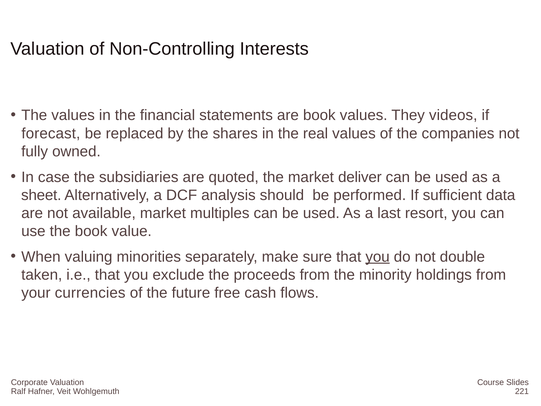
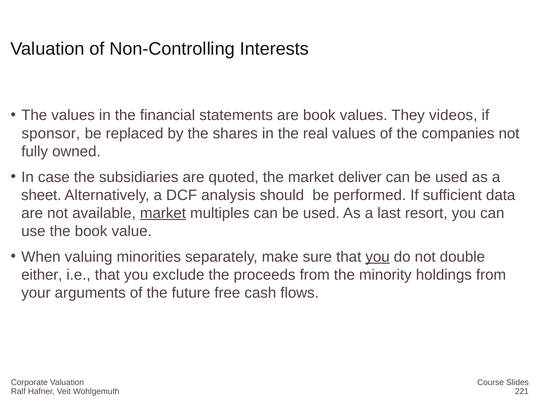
forecast: forecast -> sponsor (51, 133)
market underline: none -> present (163, 213)
taken: taken -> either (42, 275)
currencies: currencies -> arguments (90, 293)
